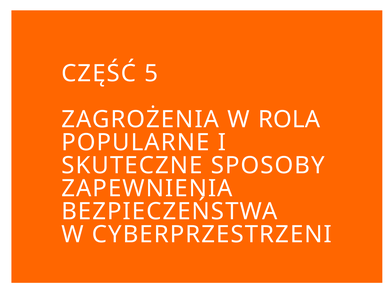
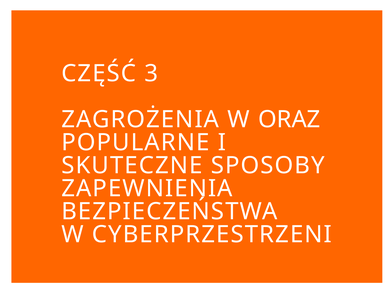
5: 5 -> 3 (151, 74)
ROLA: ROLA -> ORAZ (289, 120)
